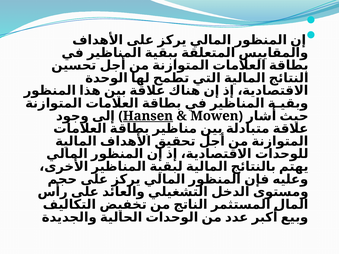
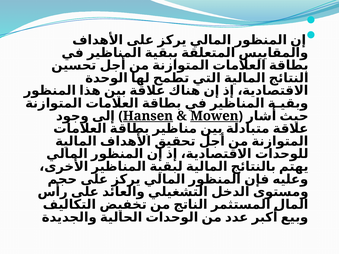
Mowen underline: none -> present (214, 116)
